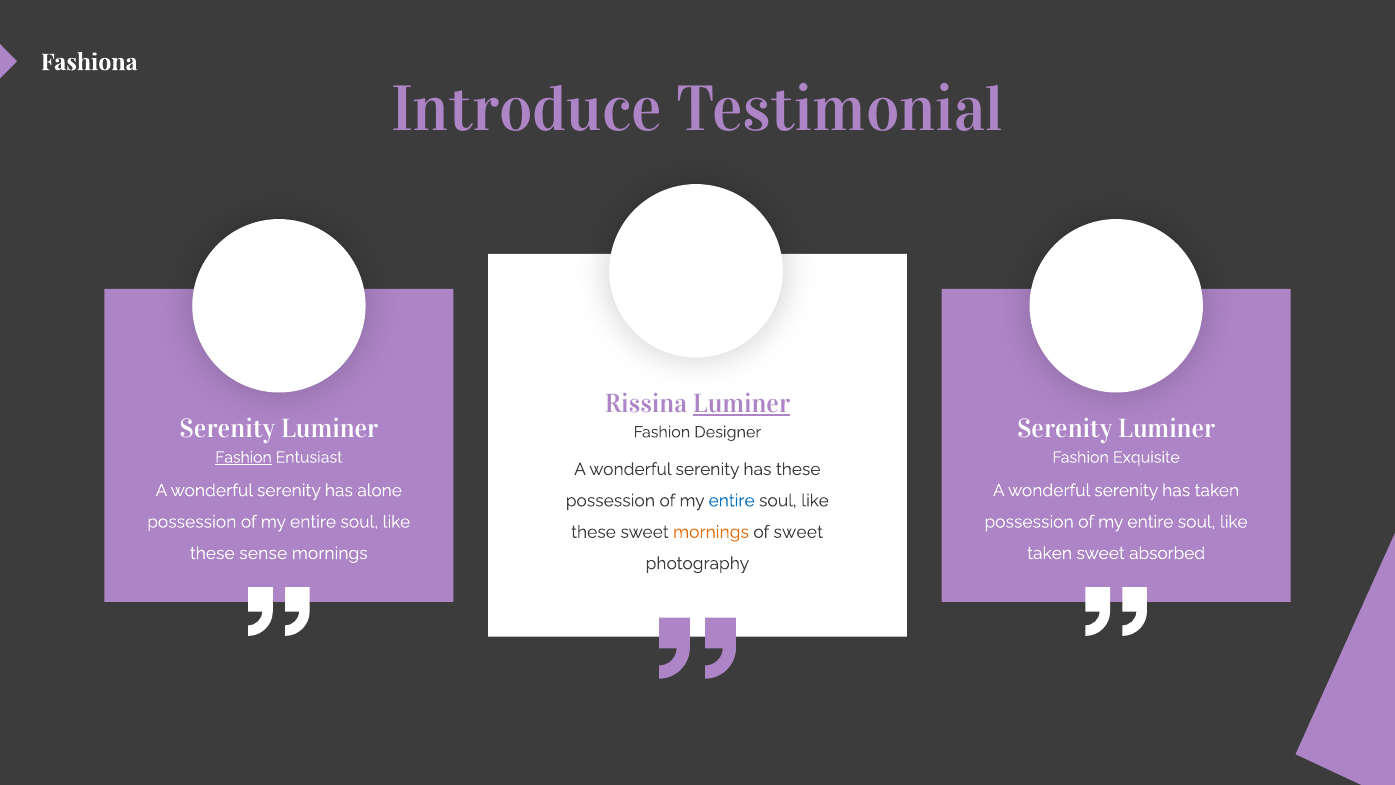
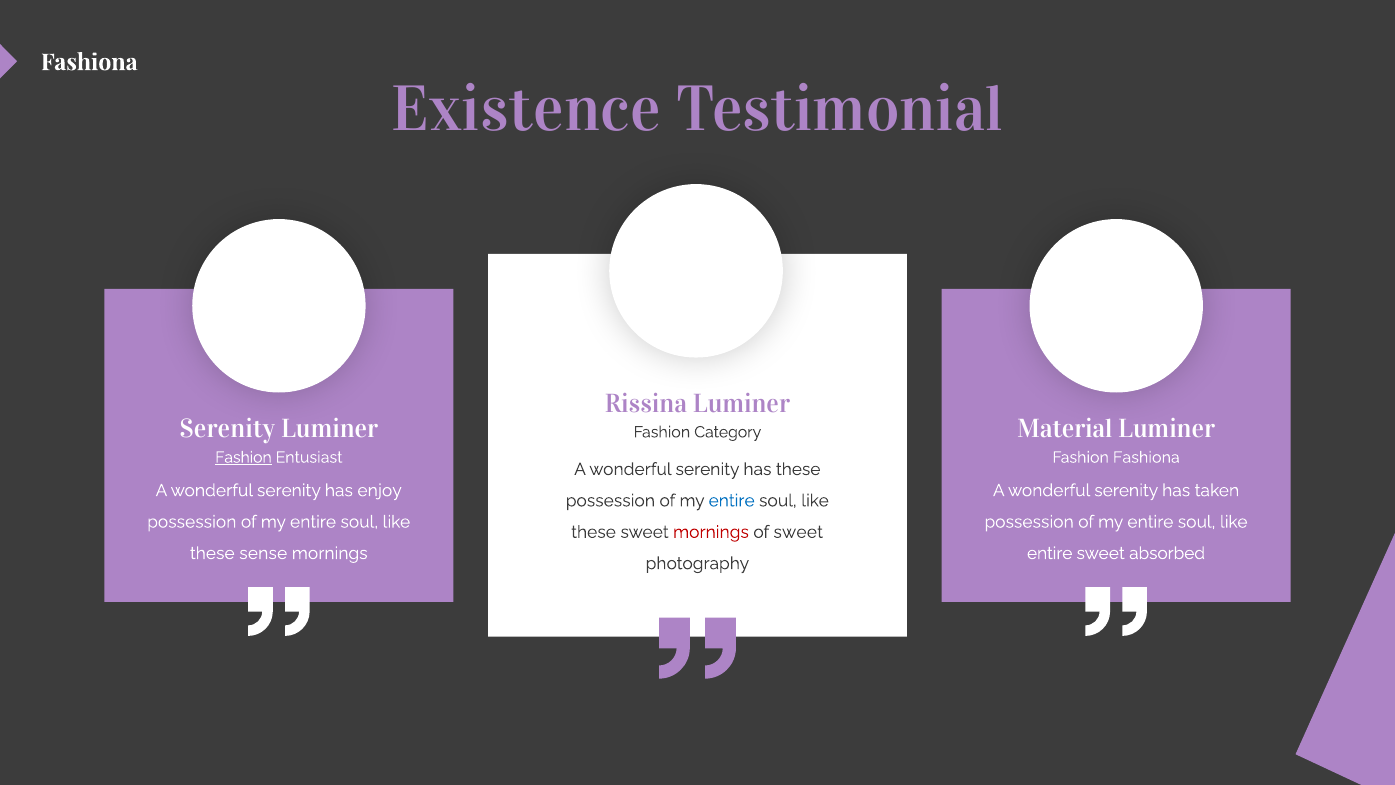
Introduce: Introduce -> Existence (526, 110)
Luminer underline: present -> none (742, 403)
Serenity: Serenity -> Material (1065, 429)
Designer: Designer -> Category (728, 432)
Exquisite: Exquisite -> Fashiona (1146, 457)
alone: alone -> enjoy (380, 490)
mornings colour: orange -> red (711, 532)
taken: taken -> entire (1050, 553)
